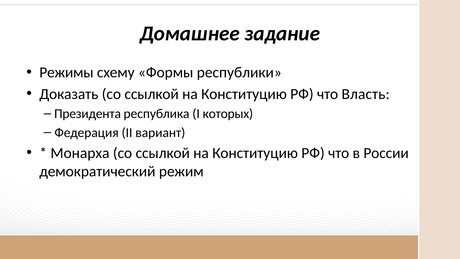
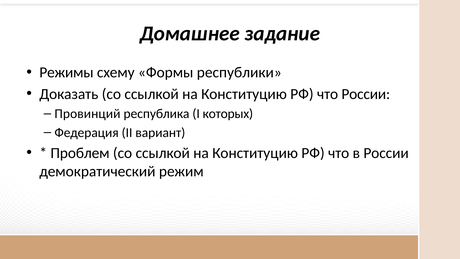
что Власть: Власть -> России (366, 94)
Президента: Президента -> Провинций (87, 114)
Монарха: Монарха -> Проблем (80, 153)
